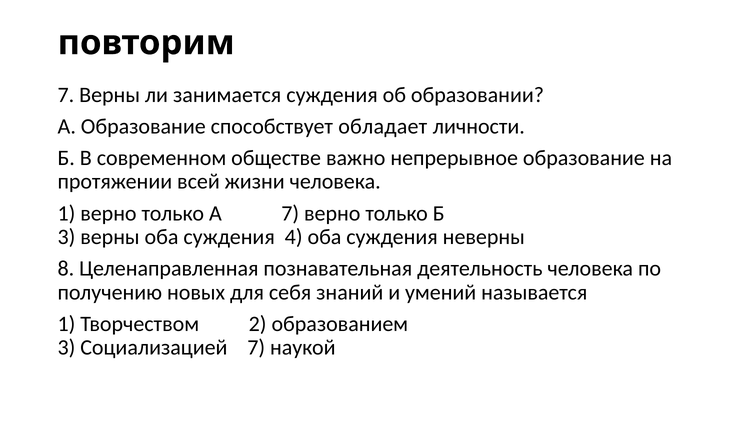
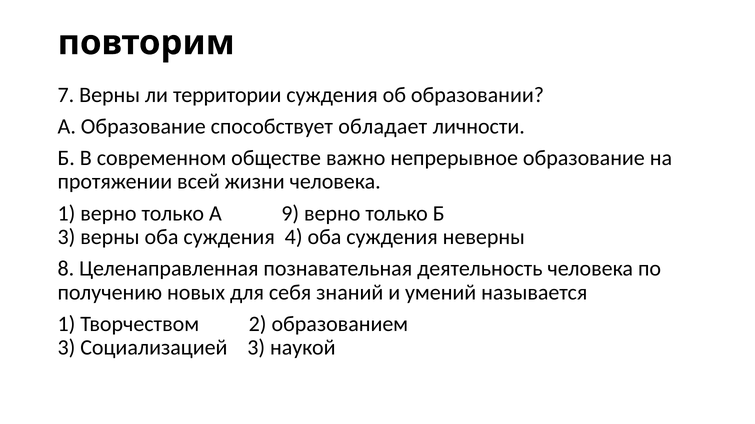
занимается: занимается -> территории (227, 95)
А 7: 7 -> 9 (290, 214)
Социализацией 7: 7 -> 3 (256, 348)
